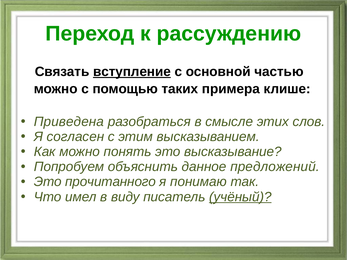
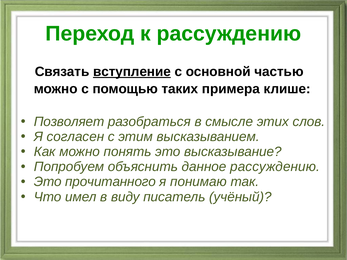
Приведена: Приведена -> Позволяет (69, 122)
данное предложений: предложений -> рассуждению (275, 167)
учёный underline: present -> none (240, 197)
